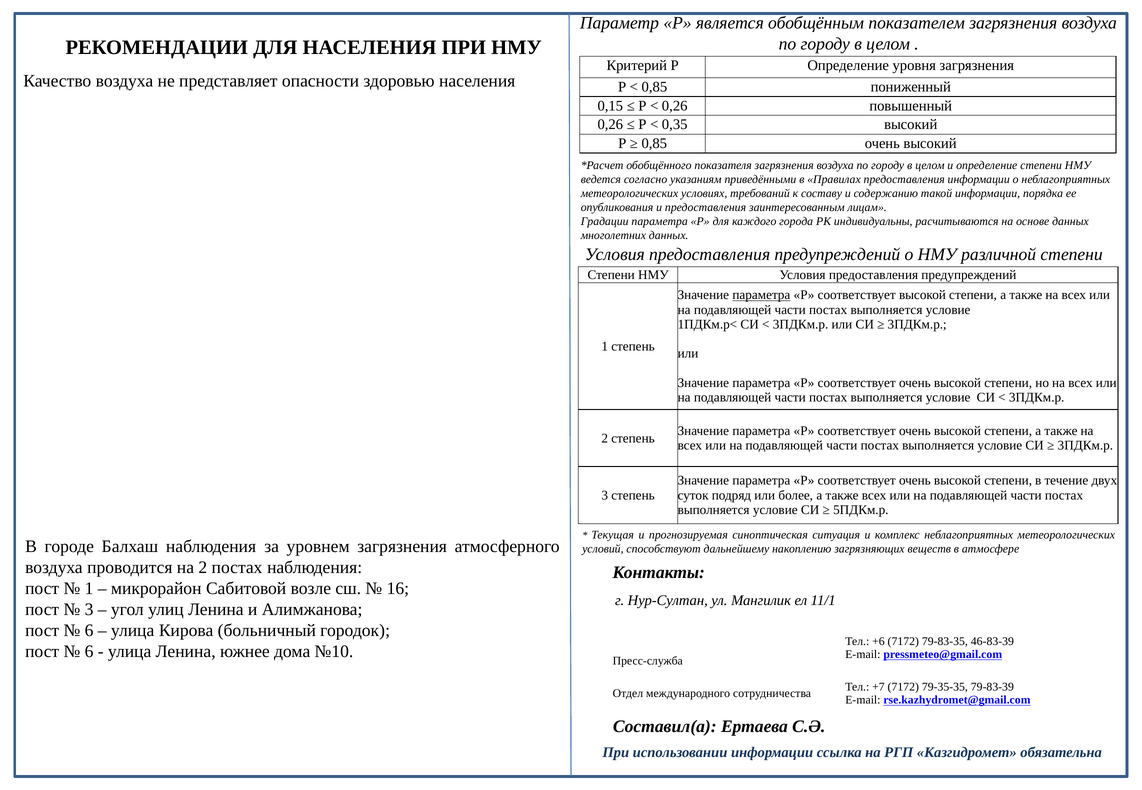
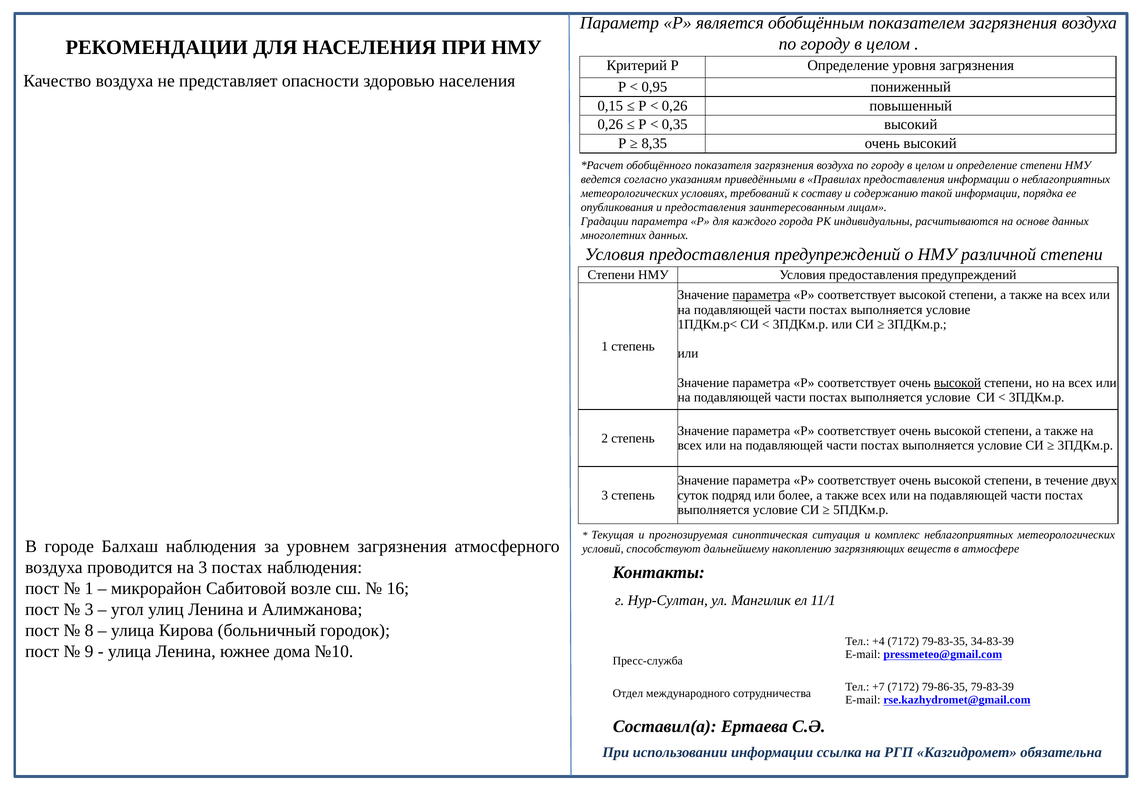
0,85: 0,85 -> 0,95 (654, 87)
0,85: 0,85 -> 8,35 (654, 143)
высокой underline: none -> present (958, 383)
на 2: 2 -> 3 (203, 568)
6: 6 -> 8 (89, 631)
+6: +6 -> +4 (878, 642)
46-83-39: 46-83-39 -> 34-83-39 (992, 642)
6: 6 -> 9 (89, 652)
79-35-35: 79-35-35 -> 79-86-35 (945, 688)
